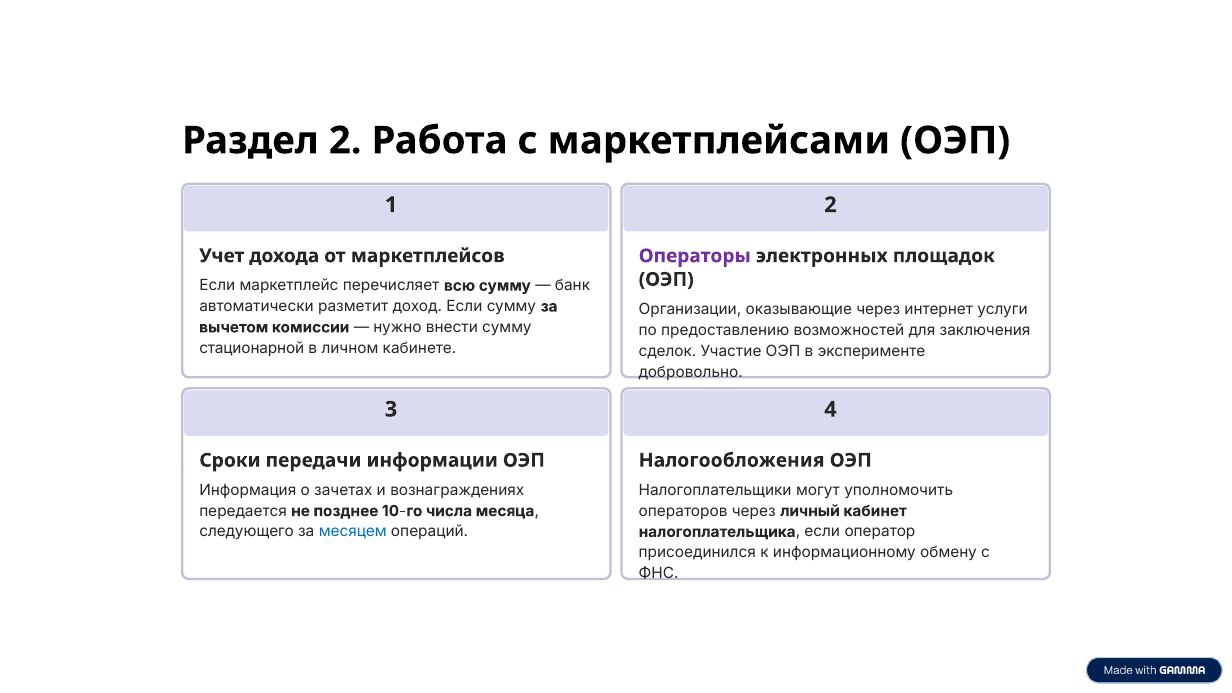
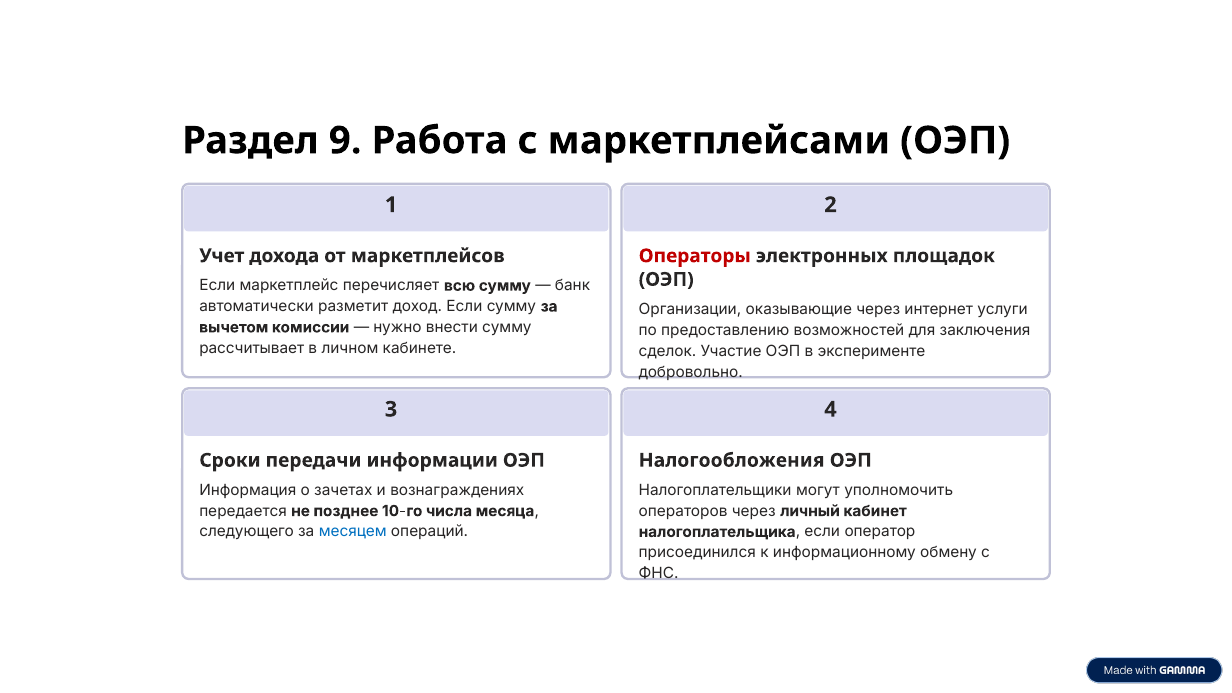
Раздел 2: 2 -> 9 (345, 141)
Операторы colour: purple -> red (695, 256)
стационарной: стационарной -> рассчитывает (252, 348)
